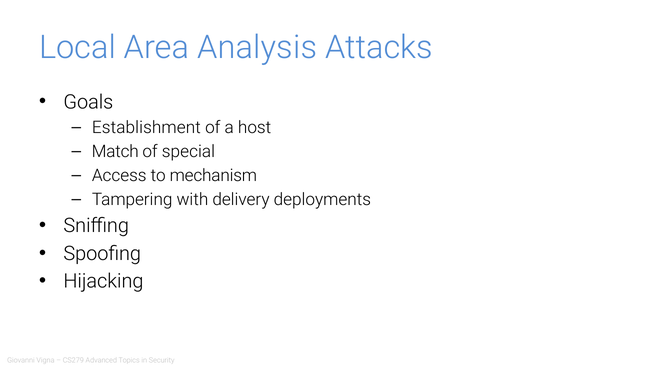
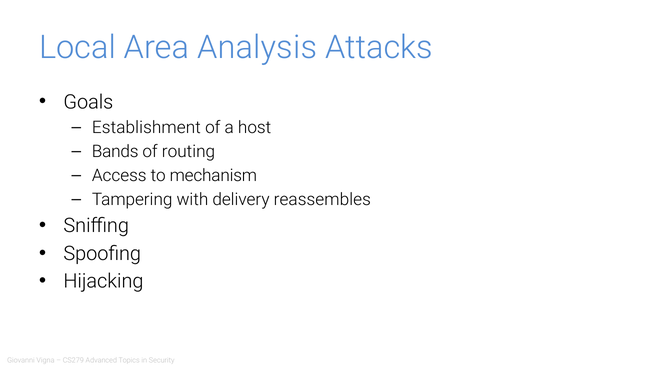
Match: Match -> Bands (115, 151)
special: special -> routing (188, 151)
deployments: deployments -> reassembles (322, 200)
